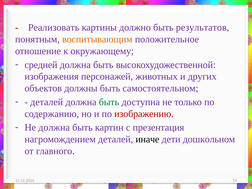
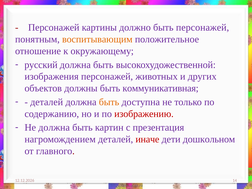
Реализовать: Реализовать -> Персонажей (54, 28)
быть результатов: результатов -> персонажей (203, 28)
средней: средней -> русский (41, 65)
самостоятельном: самостоятельном -> коммуникативная (161, 88)
быть colour: green -> orange (109, 102)
иначе colour: black -> red (147, 139)
